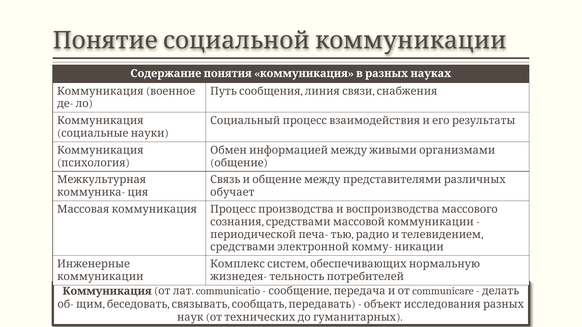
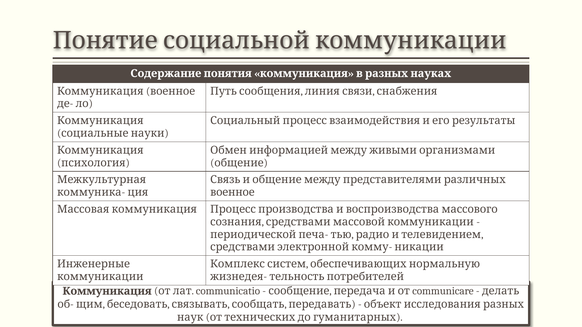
обучает: обучает -> военное (232, 193)
